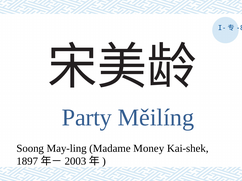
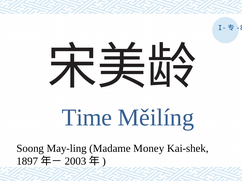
Party: Party -> Time (87, 118)
